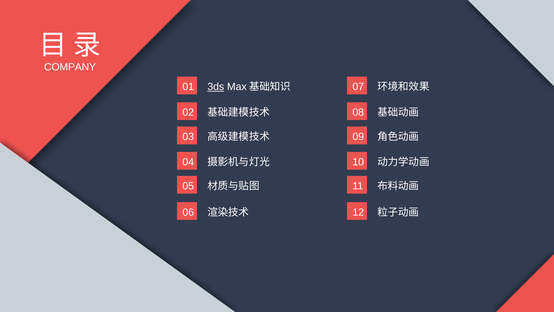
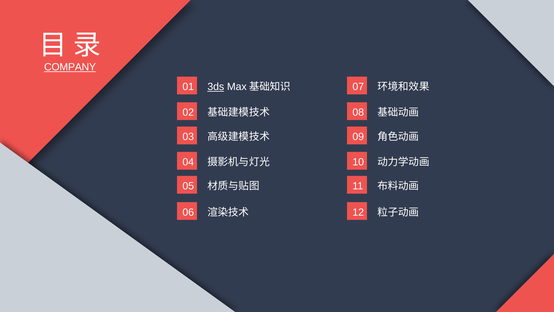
COMPANY underline: none -> present (70, 67)
